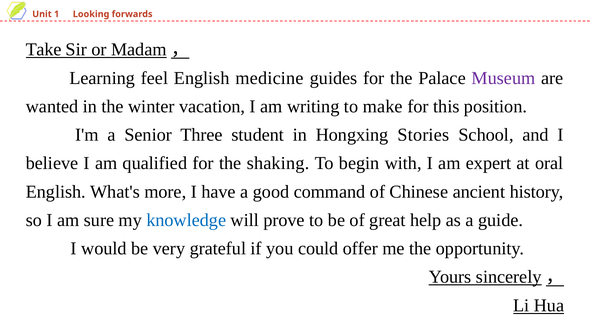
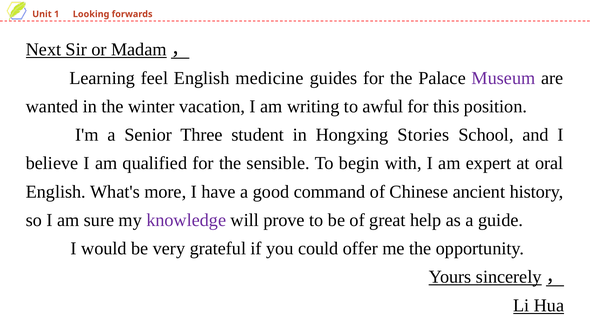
Take: Take -> Next (44, 50)
make: make -> awful (383, 106)
shaking: shaking -> sensible (278, 163)
knowledge colour: blue -> purple (186, 220)
